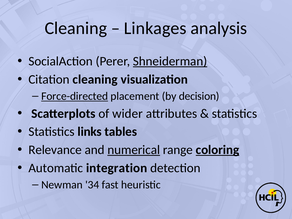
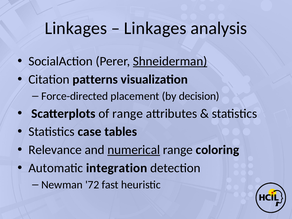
Cleaning: Cleaning -> Linkages (76, 28)
Citation cleaning: cleaning -> patterns (95, 79)
Force-directed underline: present -> none (75, 96)
of wider: wider -> range (128, 114)
links: links -> case (90, 132)
coloring underline: present -> none (217, 150)
34: 34 -> 72 (92, 185)
